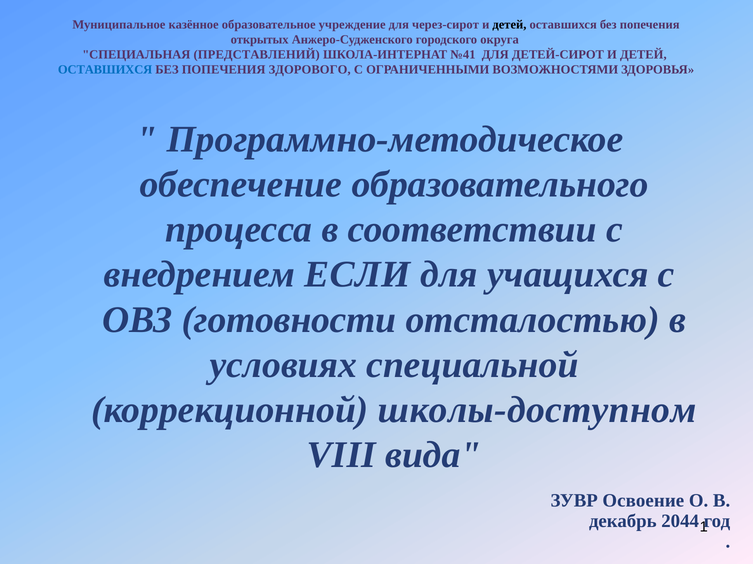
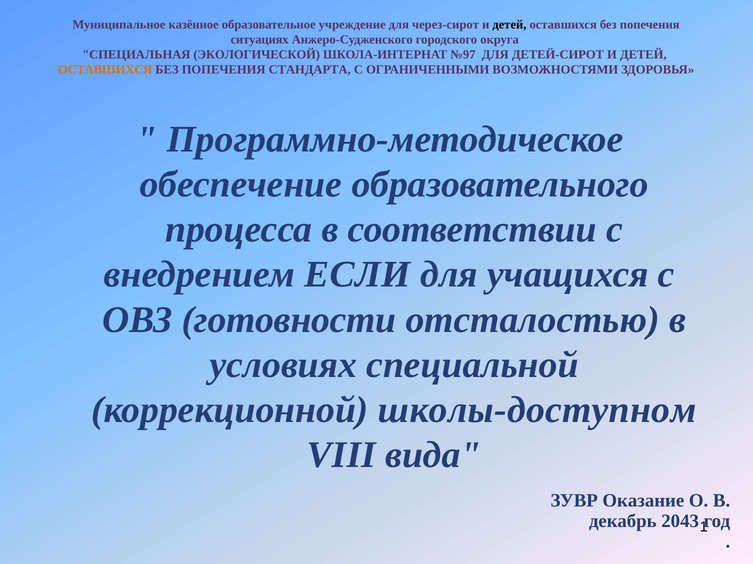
открытых: открытых -> ситуациях (260, 40)
ПРЕДСТАВЛЕНИЙ: ПРЕДСТАВЛЕНИЙ -> ЭКОЛОГИЧЕСКОЙ (257, 55)
№41: №41 -> №97 (463, 55)
ОСТАВШИХСЯ colour: blue -> orange (105, 70)
ЗДОРОВОГО: ЗДОРОВОГО -> СТАНДАРТА (310, 70)
Освоение: Освоение -> Оказание (643, 501)
2044: 2044 -> 2043 (680, 522)
